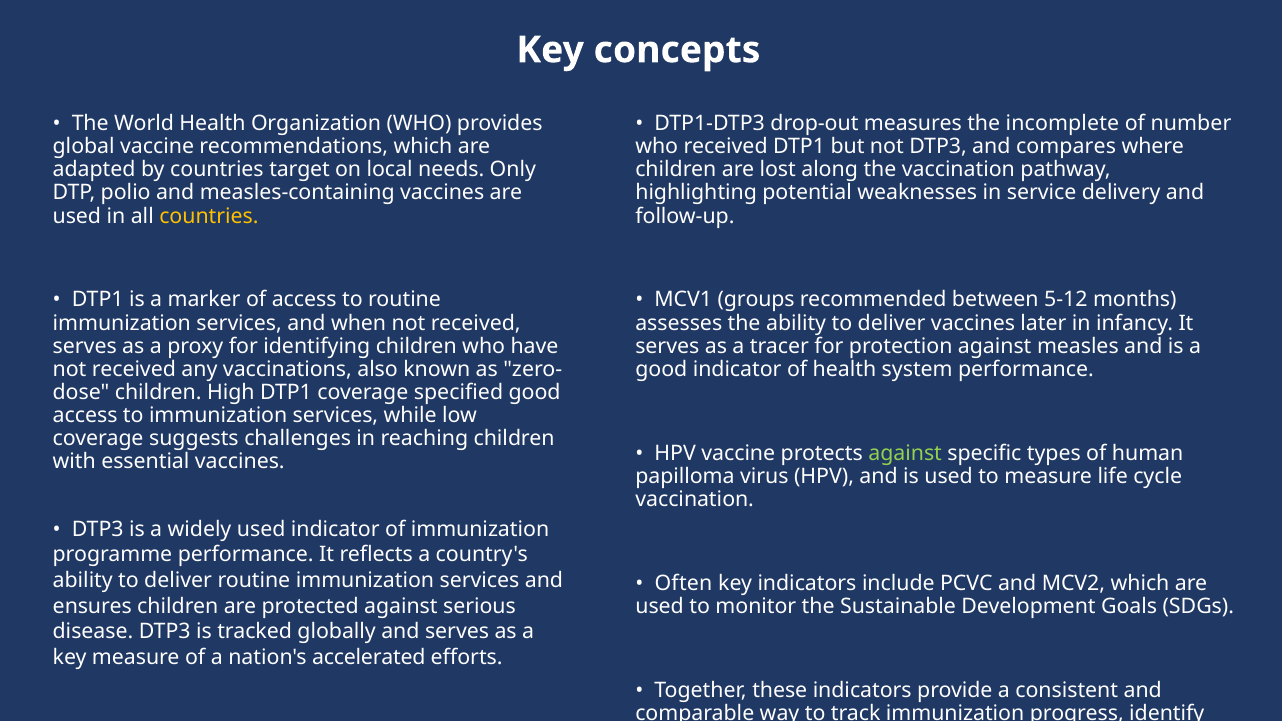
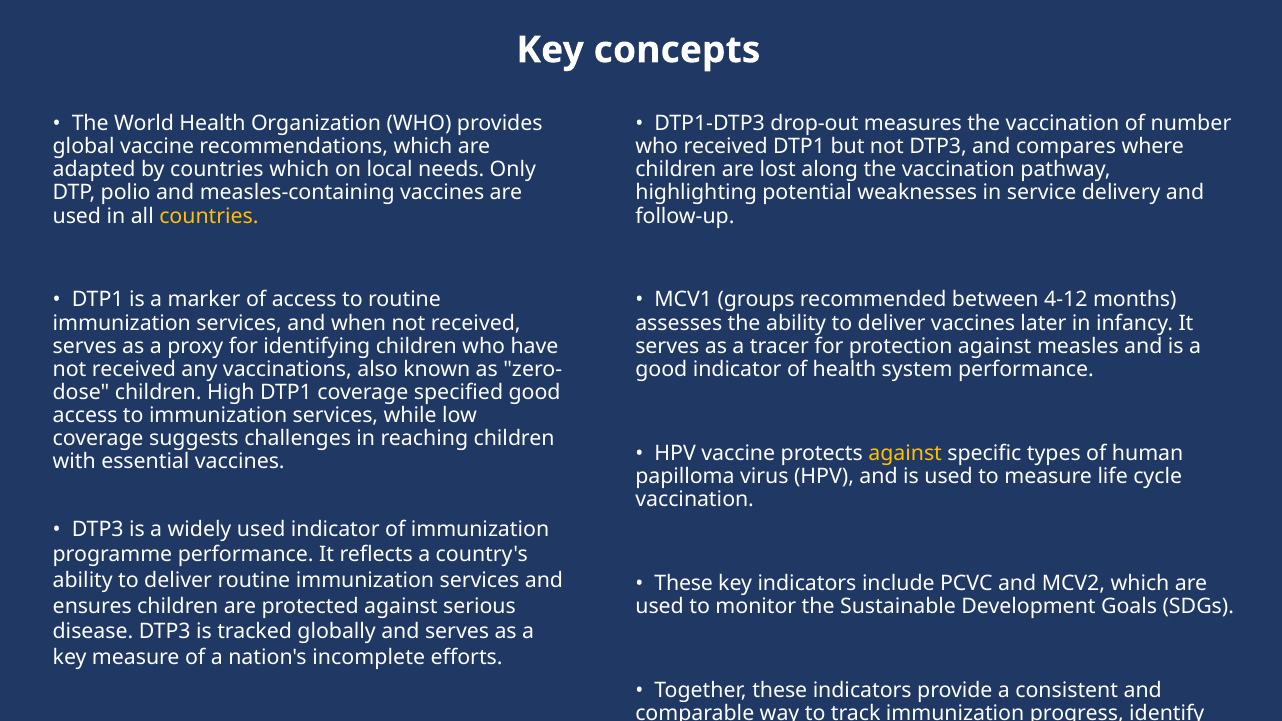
measures the incomplete: incomplete -> vaccination (1062, 124)
countries target: target -> which (299, 170)
5-12: 5-12 -> 4-12 (1066, 300)
against colour: light green -> yellow (905, 453)
Often: Often -> These (684, 583)
accelerated: accelerated -> incomplete (369, 657)
